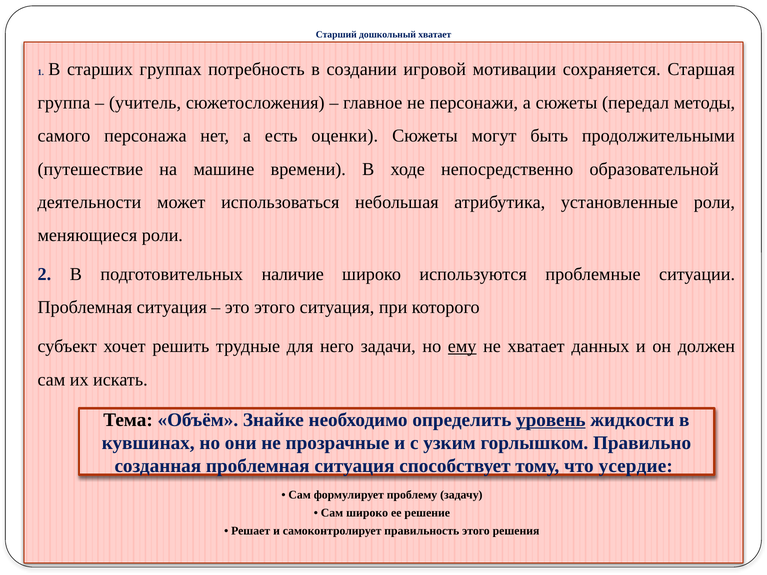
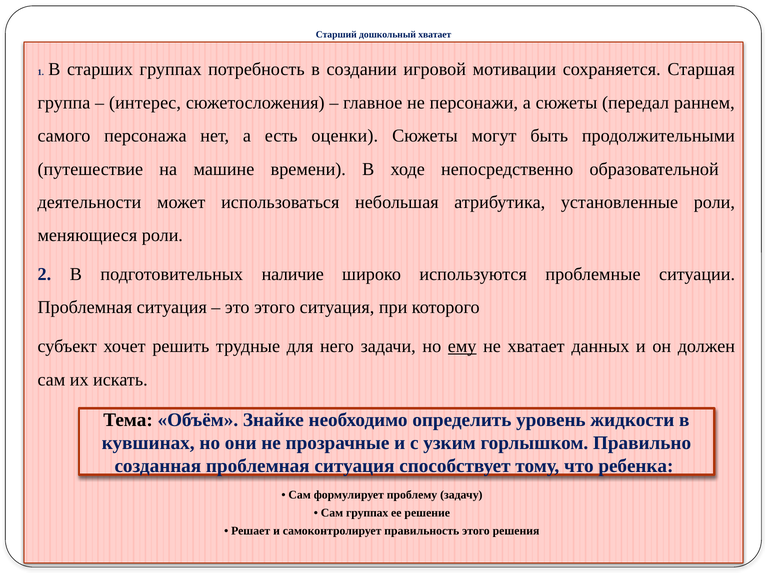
учитель: учитель -> интерес (145, 103)
методы: методы -> раннем (704, 103)
уровень underline: present -> none (551, 420)
усердие: усердие -> ребенка (636, 466)
Сам широко: широко -> группах (367, 513)
